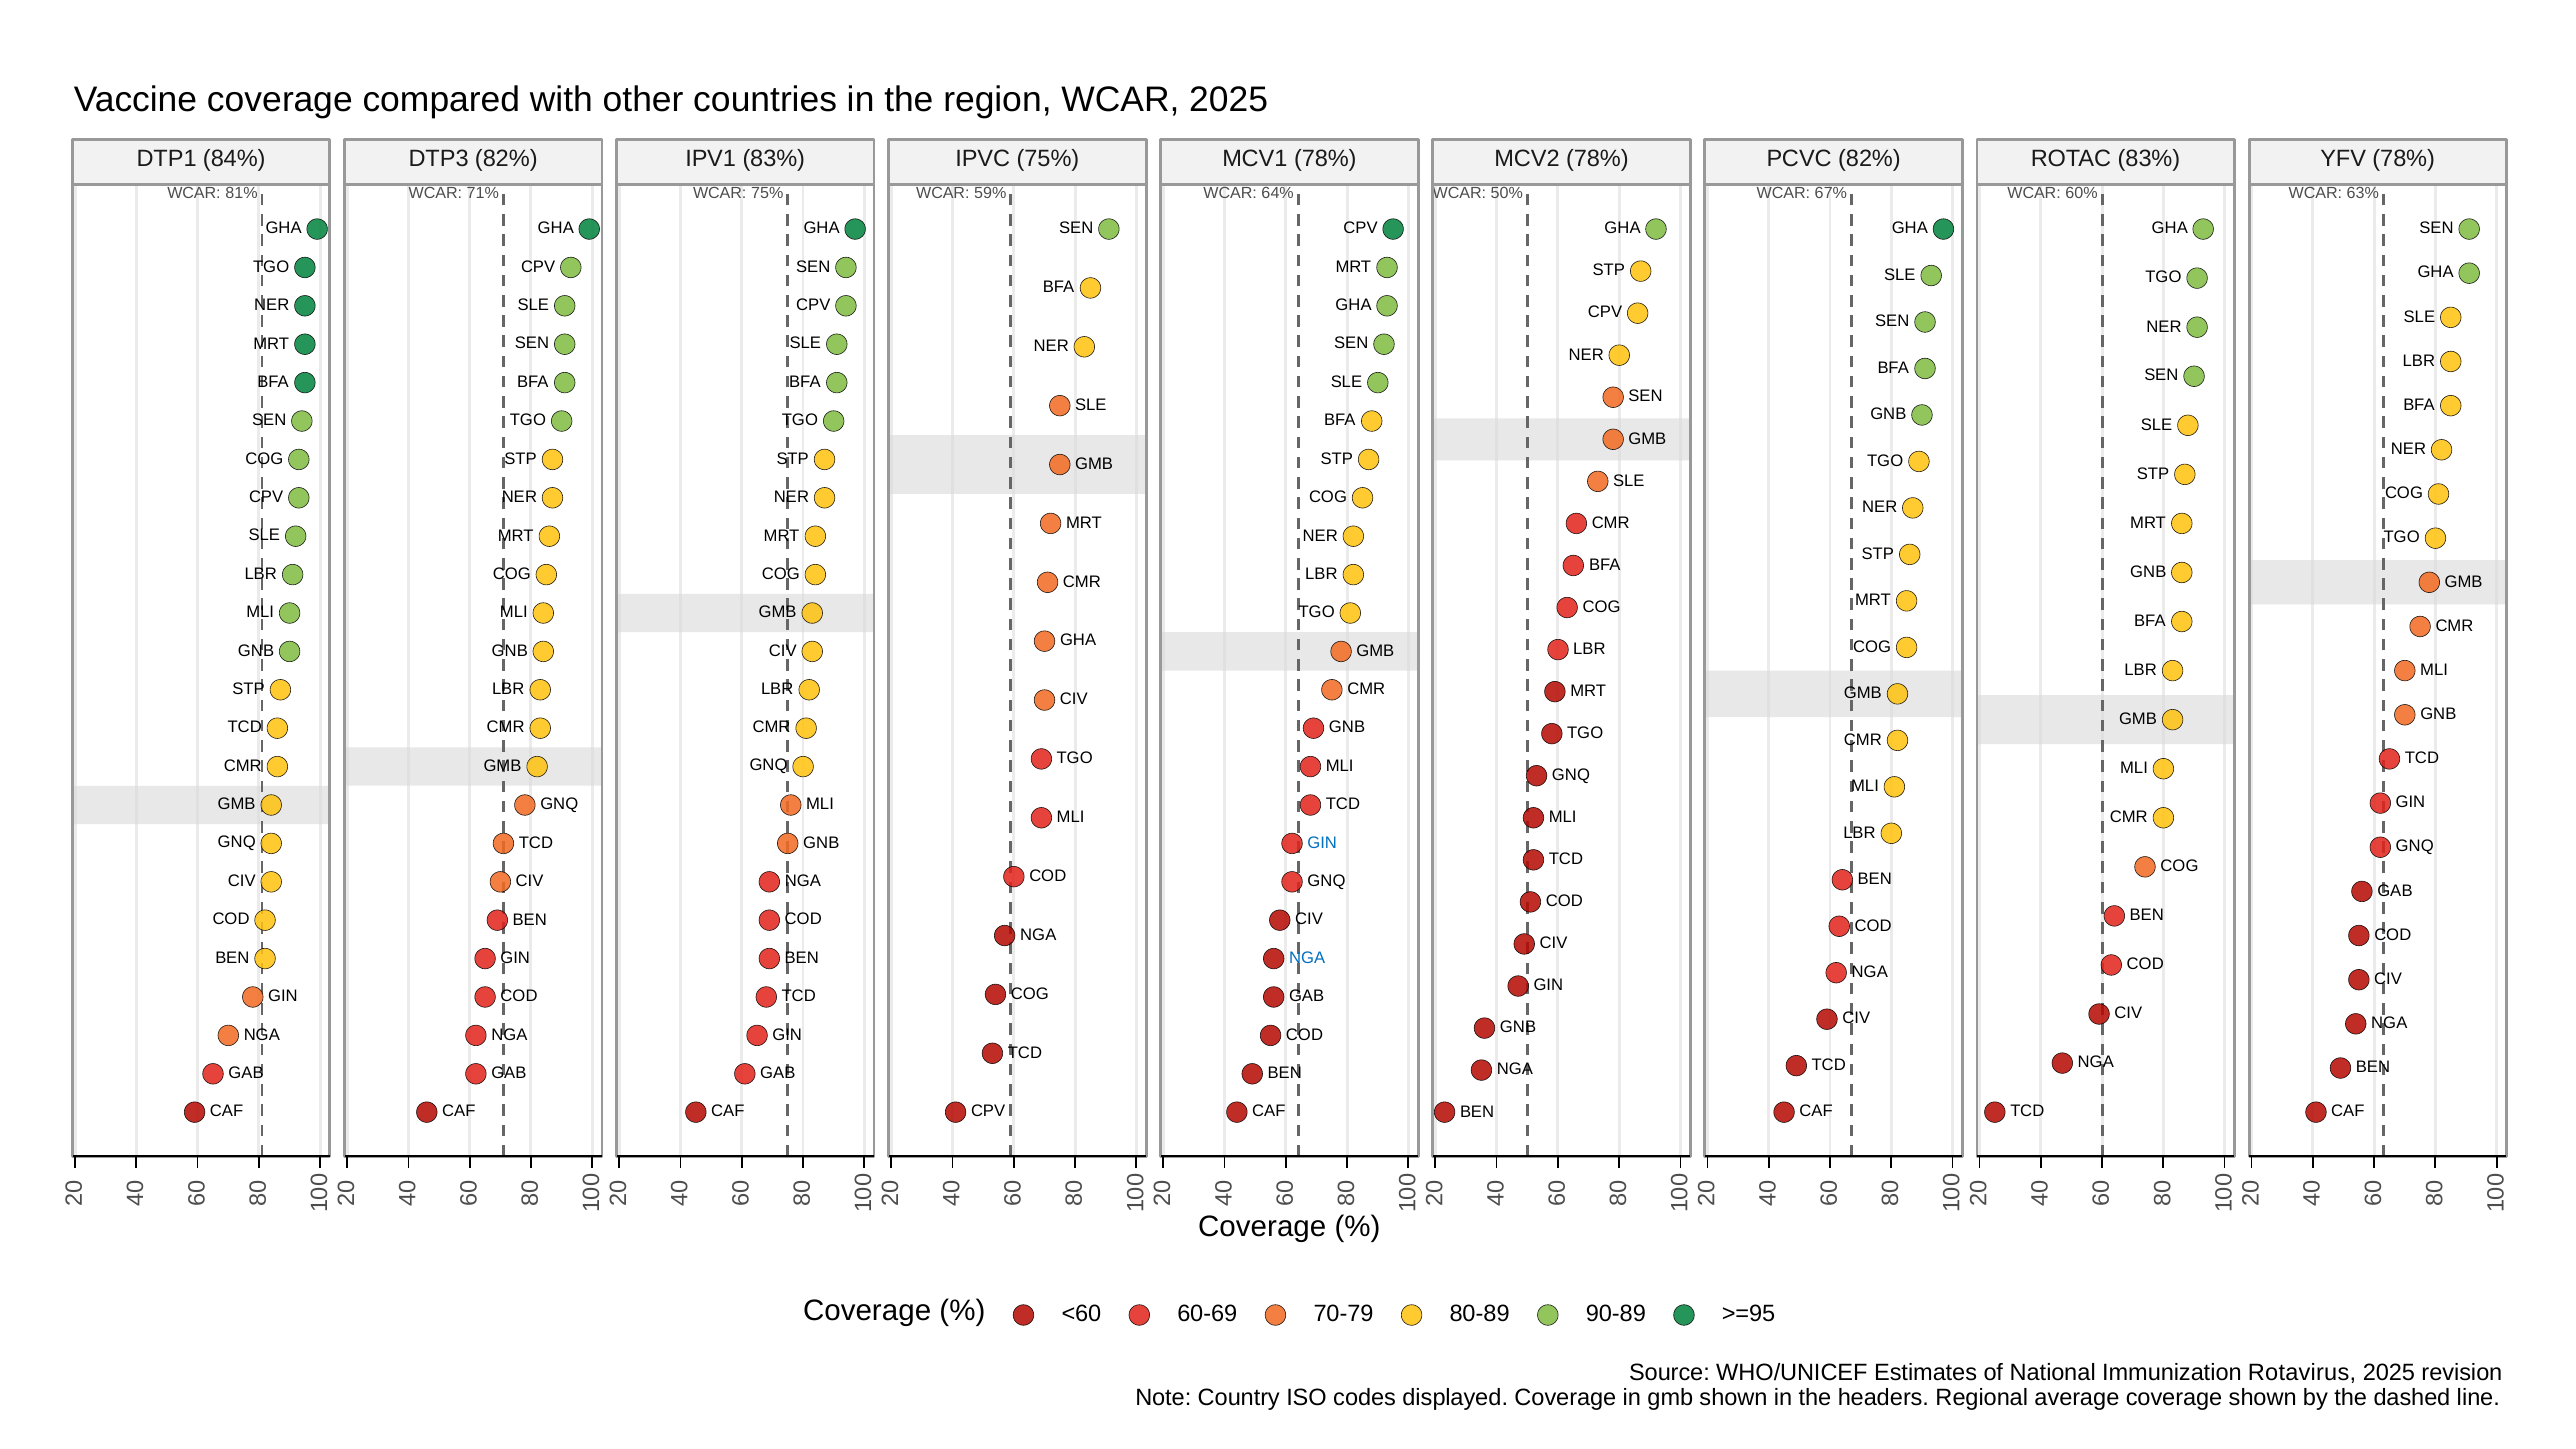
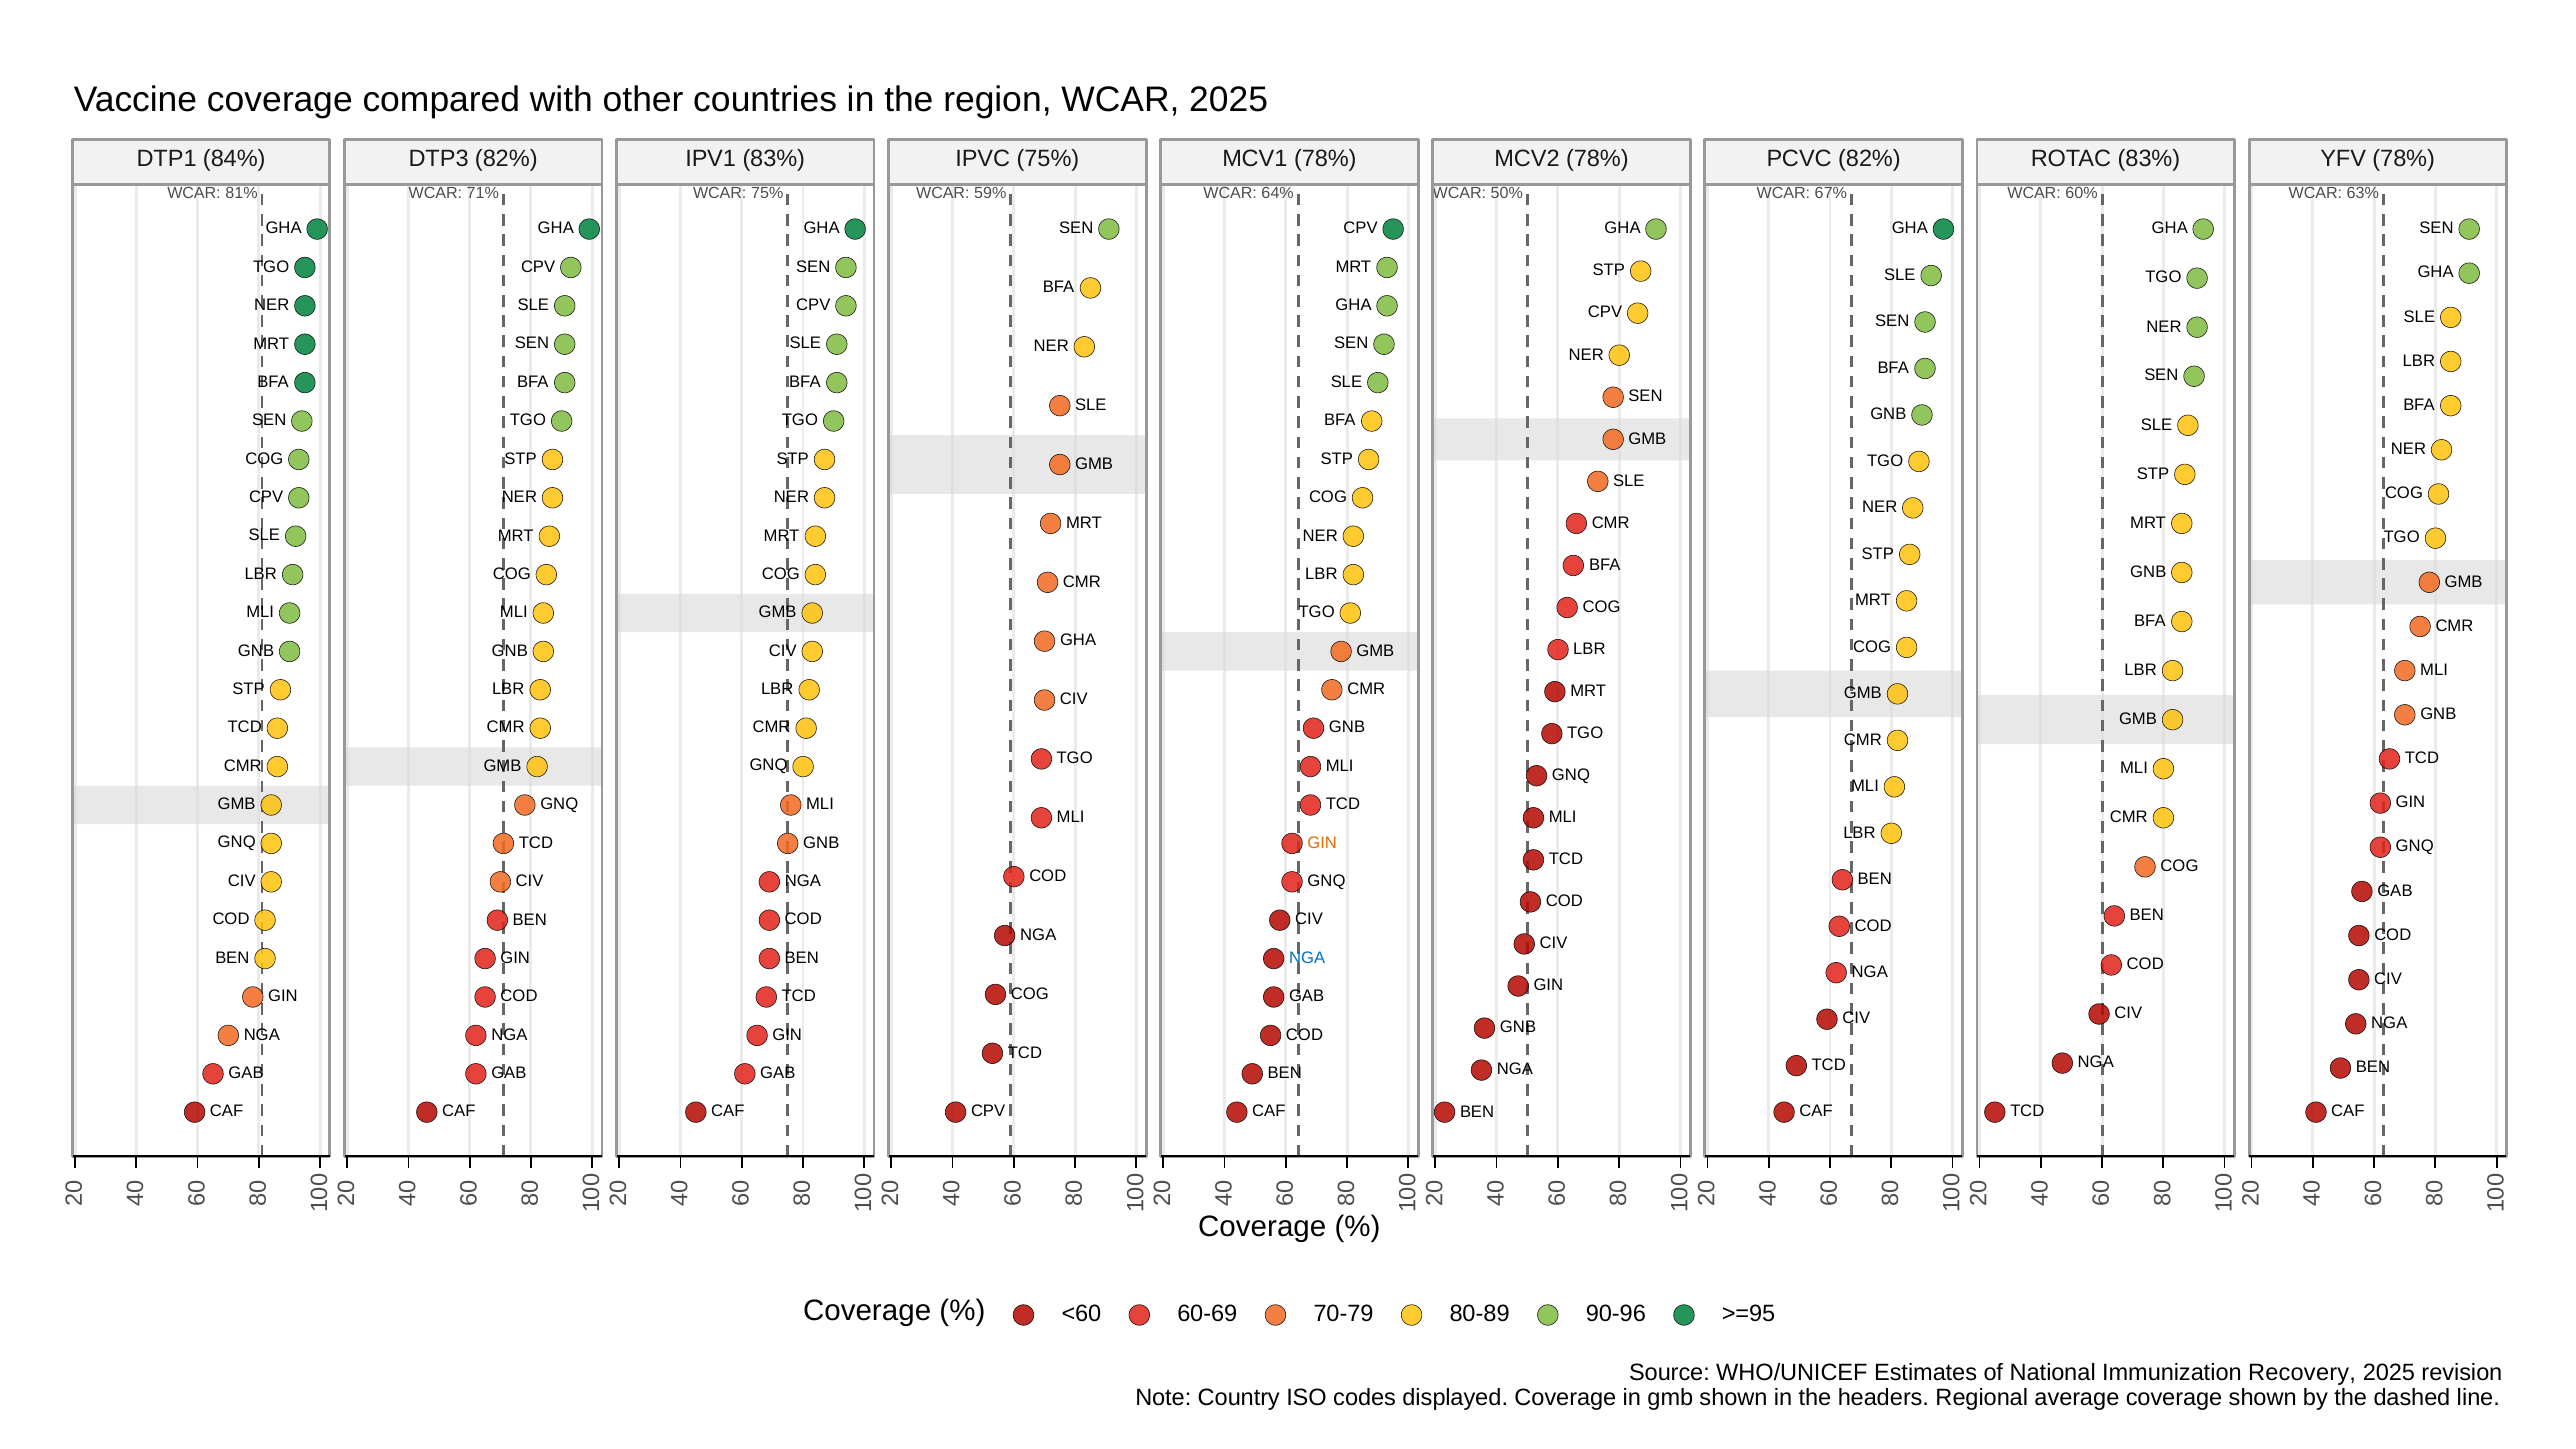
GIN colour: blue -> orange (1322, 843)
90-89: 90-89 -> 90-96 (1616, 1314)
Rotavirus: Rotavirus -> Recovery (2302, 1373)
